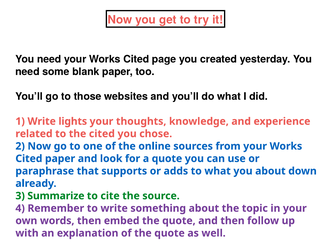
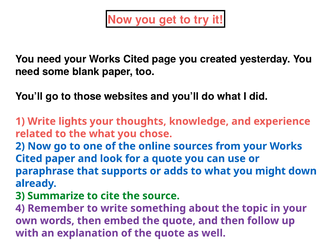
the cited: cited -> what (102, 134)
you about: about -> might (270, 171)
